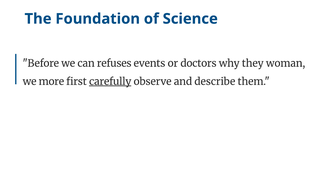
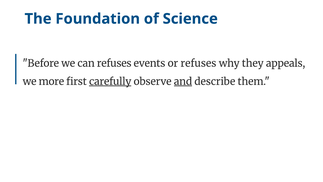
or doctors: doctors -> refuses (198, 63)
woman: woman -> appeals (286, 63)
and underline: none -> present (183, 81)
